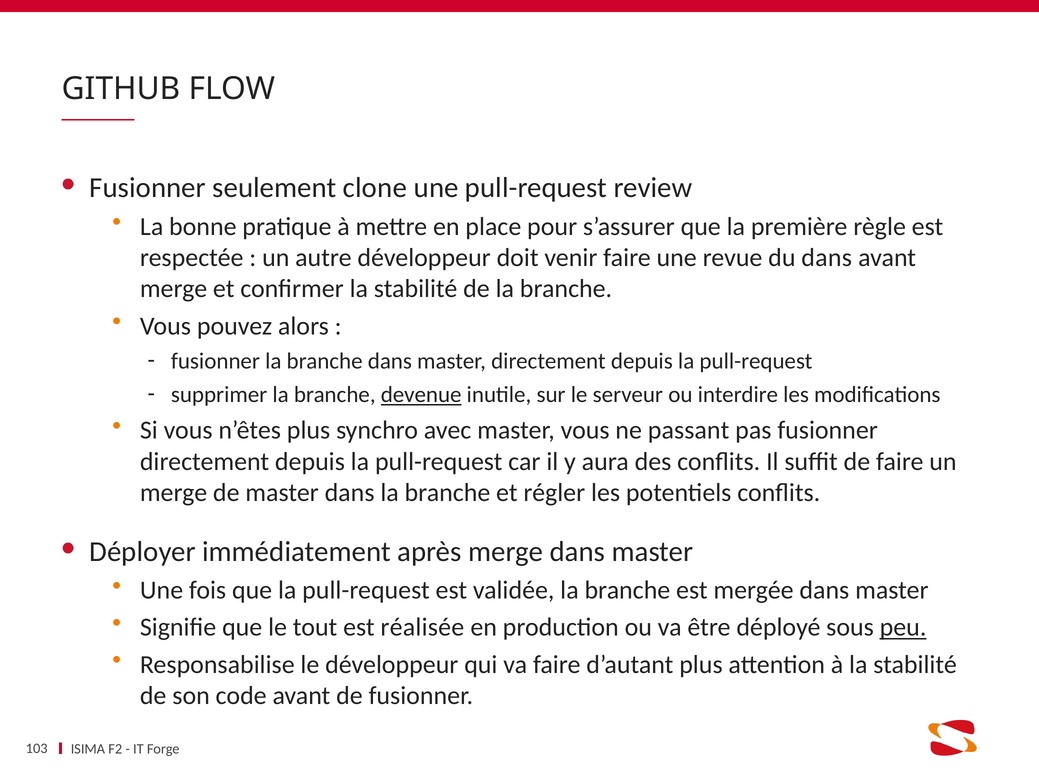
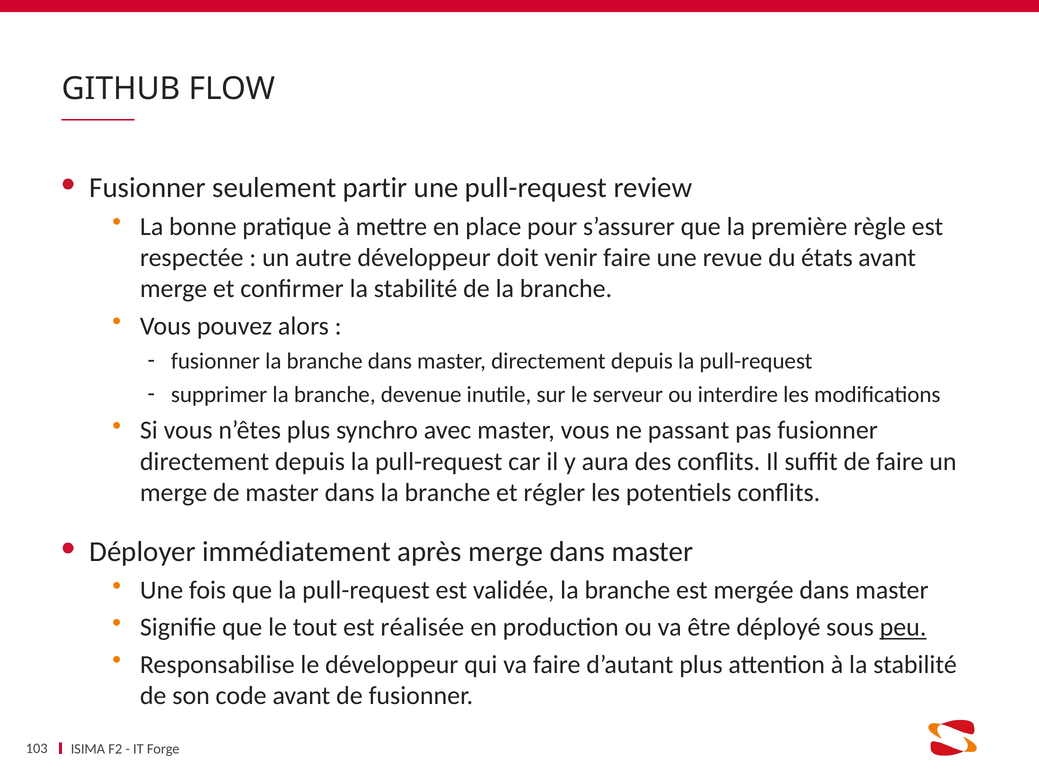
clone: clone -> partir (375, 188)
du dans: dans -> états (827, 258)
devenue underline: present -> none (421, 395)
